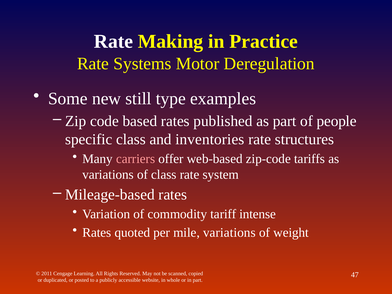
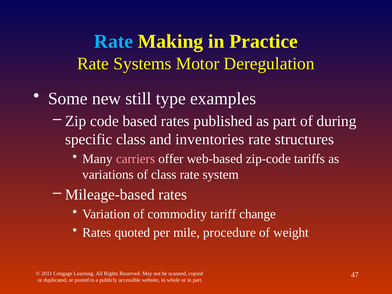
Rate colour: white -> light blue (114, 42)
people: people -> during (337, 121)
intense: intense -> change (258, 214)
mile variations: variations -> procedure (229, 232)
